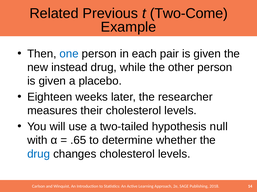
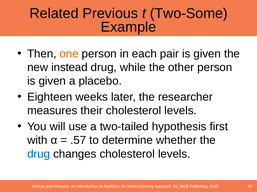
Two-Come: Two-Come -> Two-Some (189, 13)
one colour: blue -> orange (69, 54)
null: null -> first (219, 127)
.65: .65 -> .57 (78, 141)
